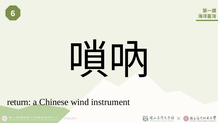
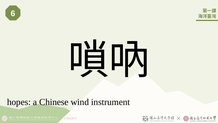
return: return -> hopes (19, 102)
